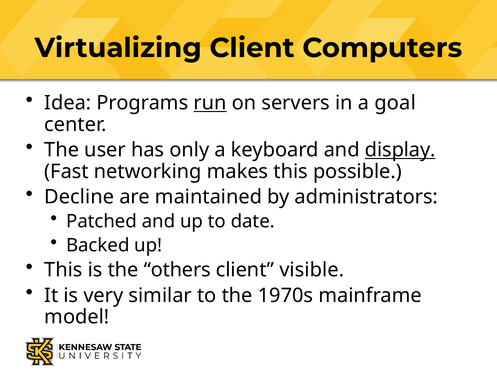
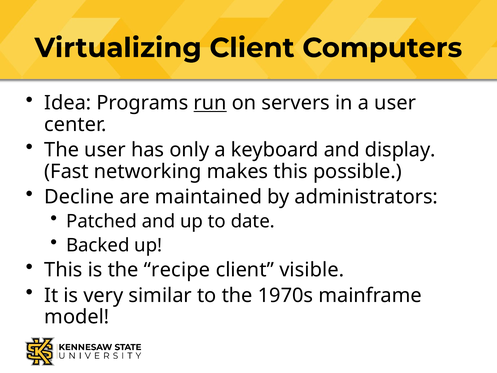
a goal: goal -> user (395, 103)
display underline: present -> none (400, 150)
others: others -> recipe (177, 270)
